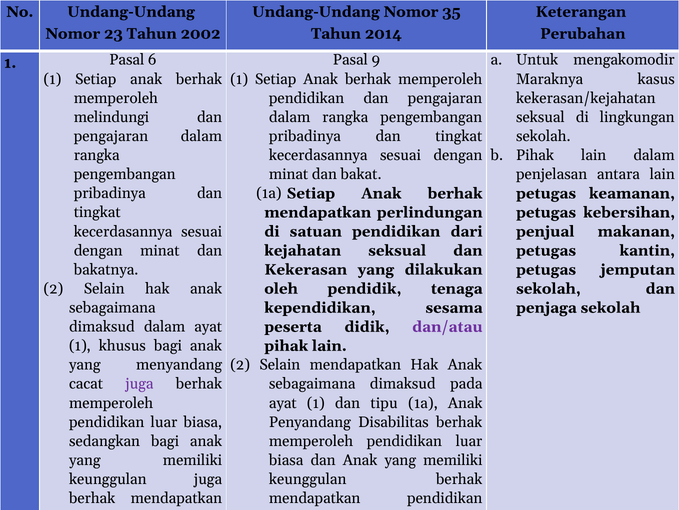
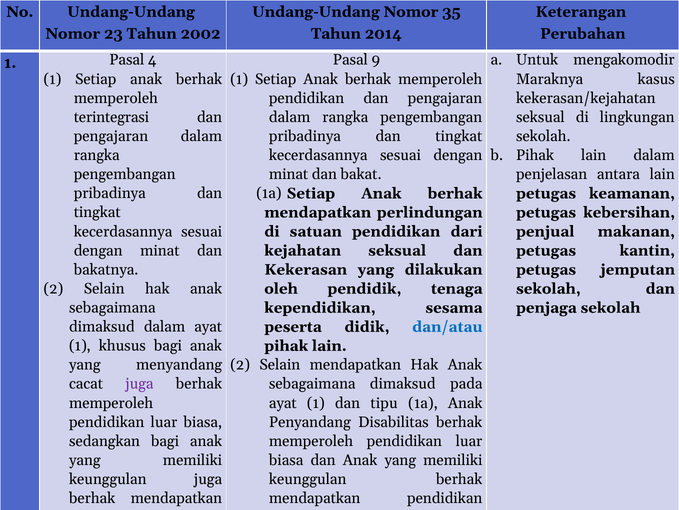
6: 6 -> 4 (152, 60)
melindungi: melindungi -> terintegrasi (111, 117)
dan/atau colour: purple -> blue (447, 326)
